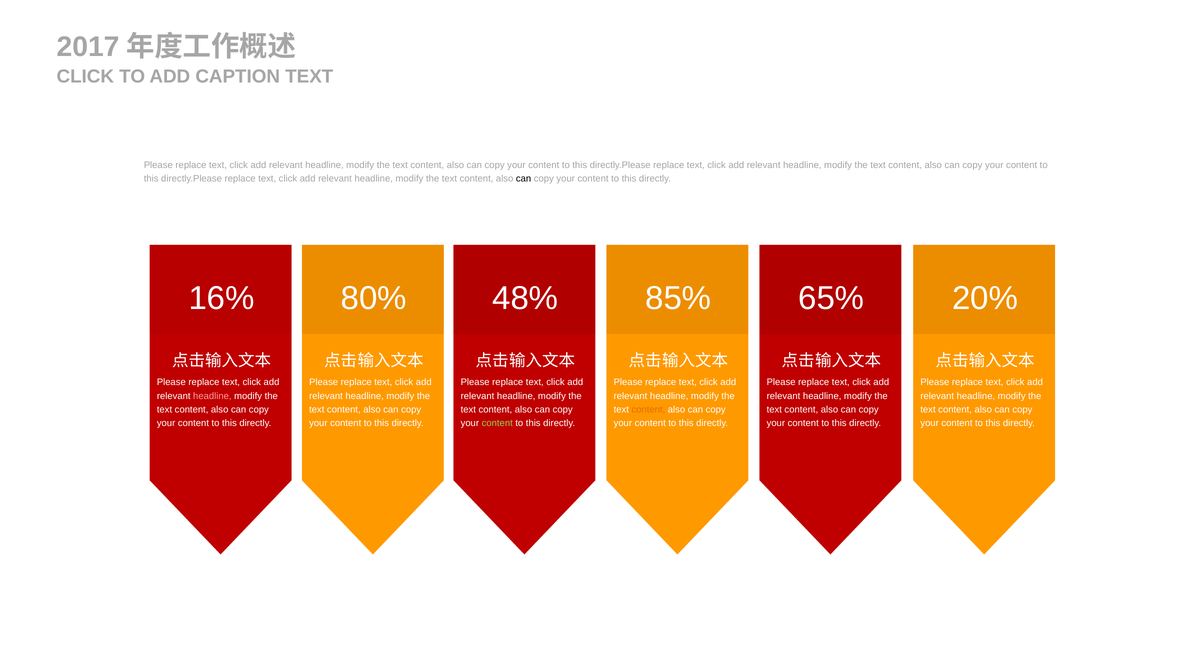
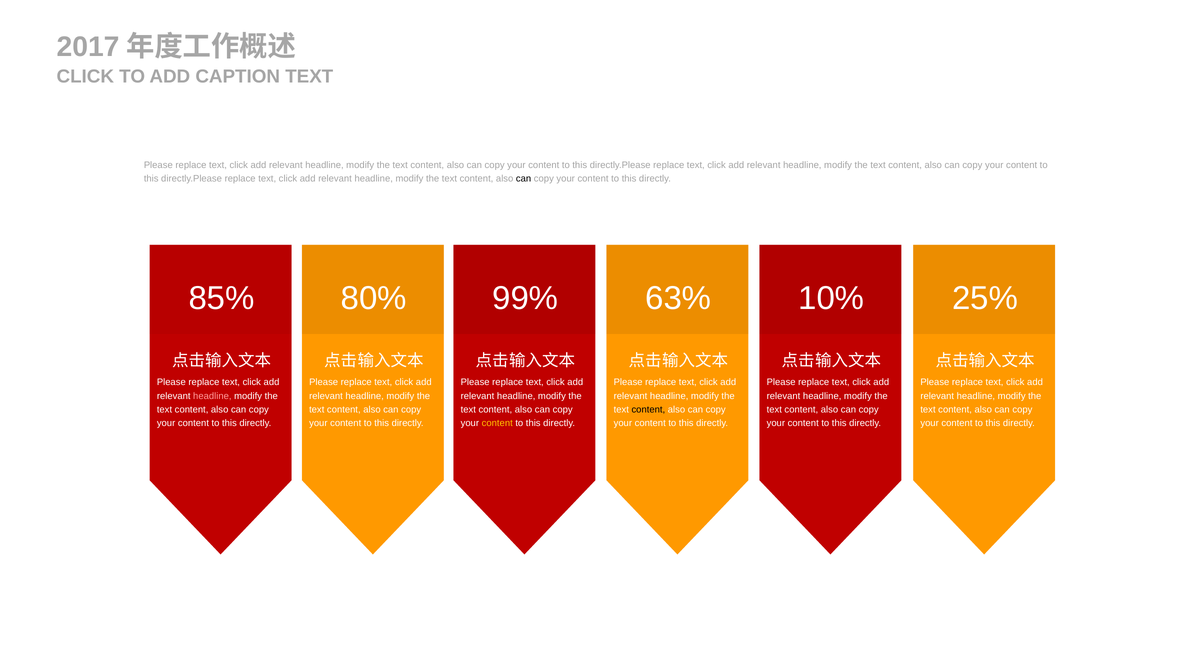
16%: 16% -> 85% (222, 298)
48%: 48% -> 99% (525, 298)
85%: 85% -> 63% (678, 298)
65%: 65% -> 10% (831, 298)
20%: 20% -> 25% (985, 298)
content colour: orange -> black (648, 409)
content colour: light green -> yellow (497, 423)
